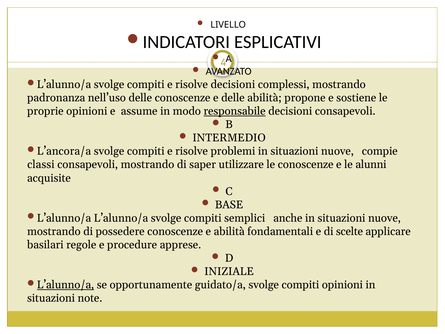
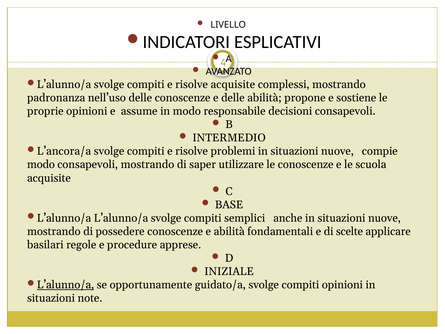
risolve decisioni: decisioni -> acquisite (233, 84)
responsabile underline: present -> none (235, 111)
classi: classi -> modo (41, 165)
alunni: alunni -> scuola (371, 165)
